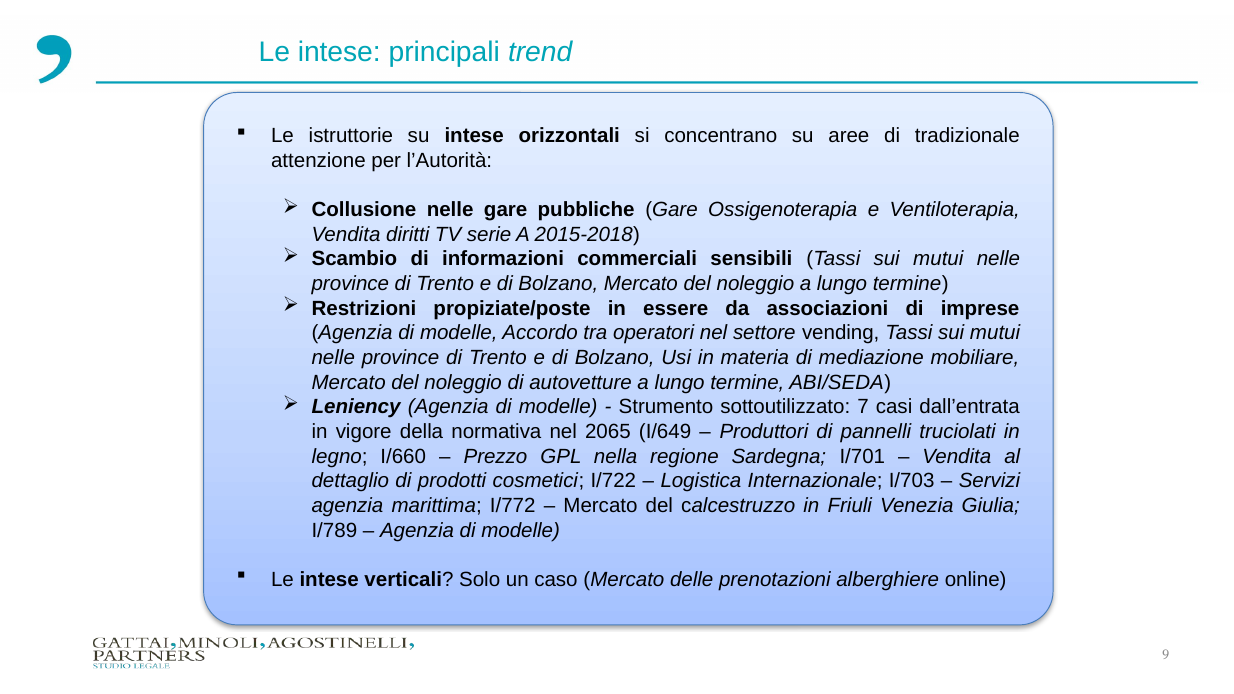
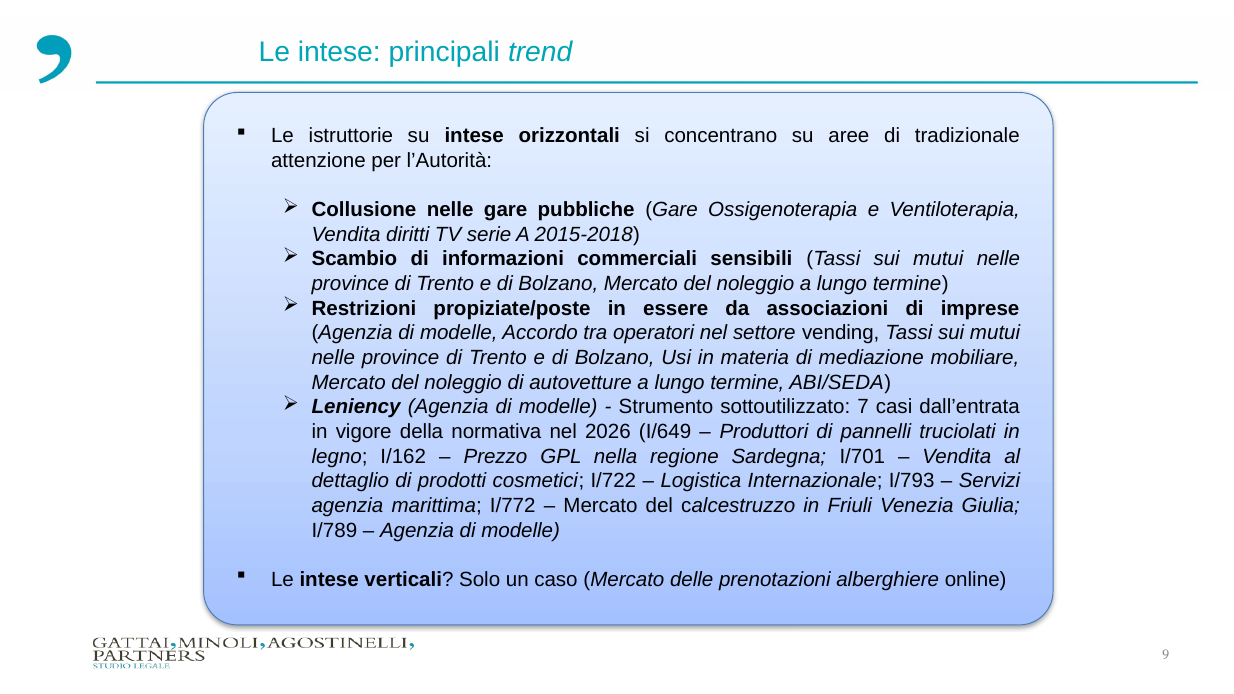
2065: 2065 -> 2026 (608, 432)
I/660: I/660 -> I/162 (403, 456)
I/703: I/703 -> I/793 (912, 481)
